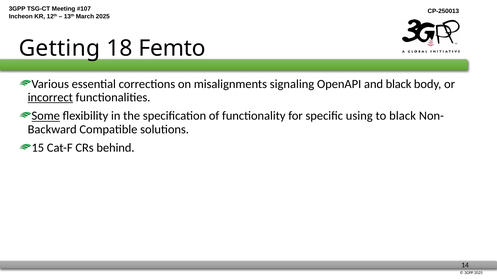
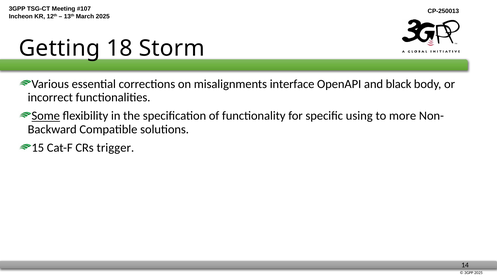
Femto: Femto -> Storm (172, 48)
signaling: signaling -> interface (292, 84)
incorrect underline: present -> none (50, 98)
to black: black -> more (403, 116)
behind: behind -> trigger (115, 148)
